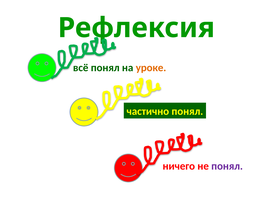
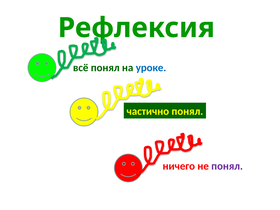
уроке colour: orange -> blue (151, 68)
